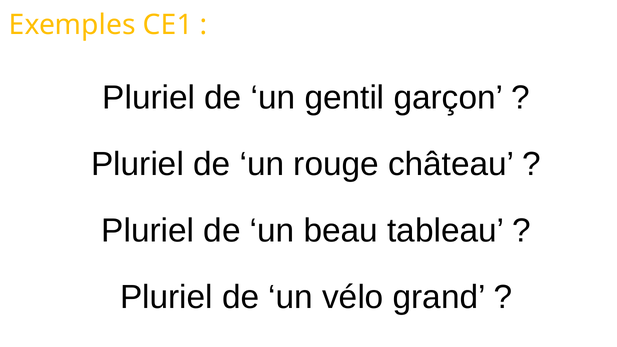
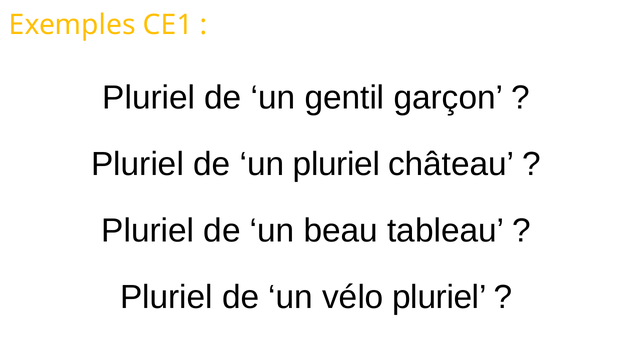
un rouge: rouge -> pluriel (336, 164)
vélo grand: grand -> pluriel (439, 297)
